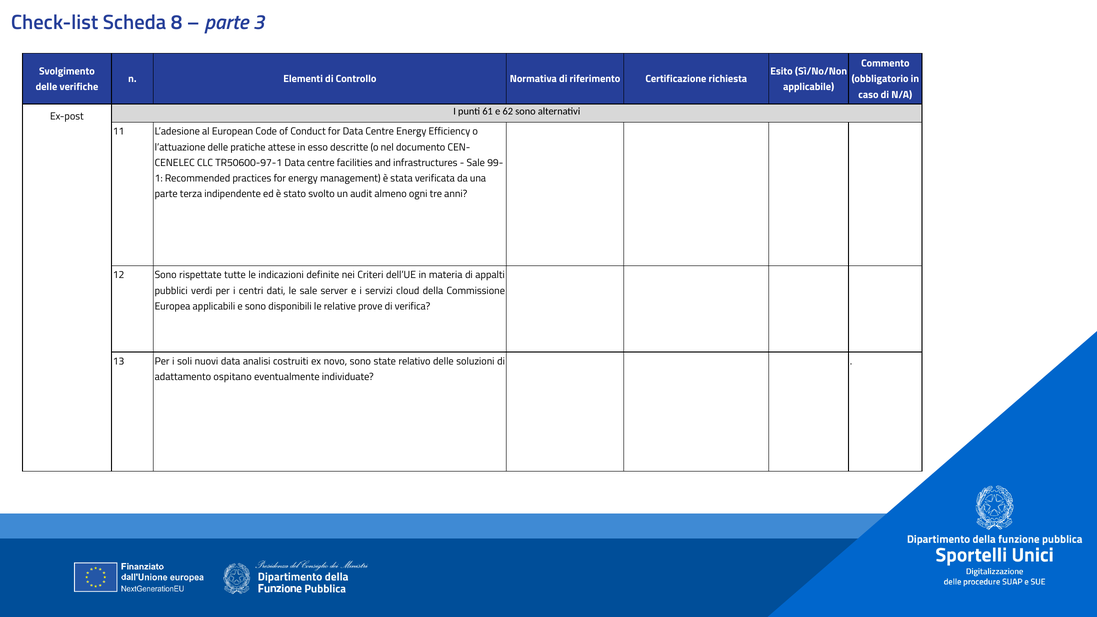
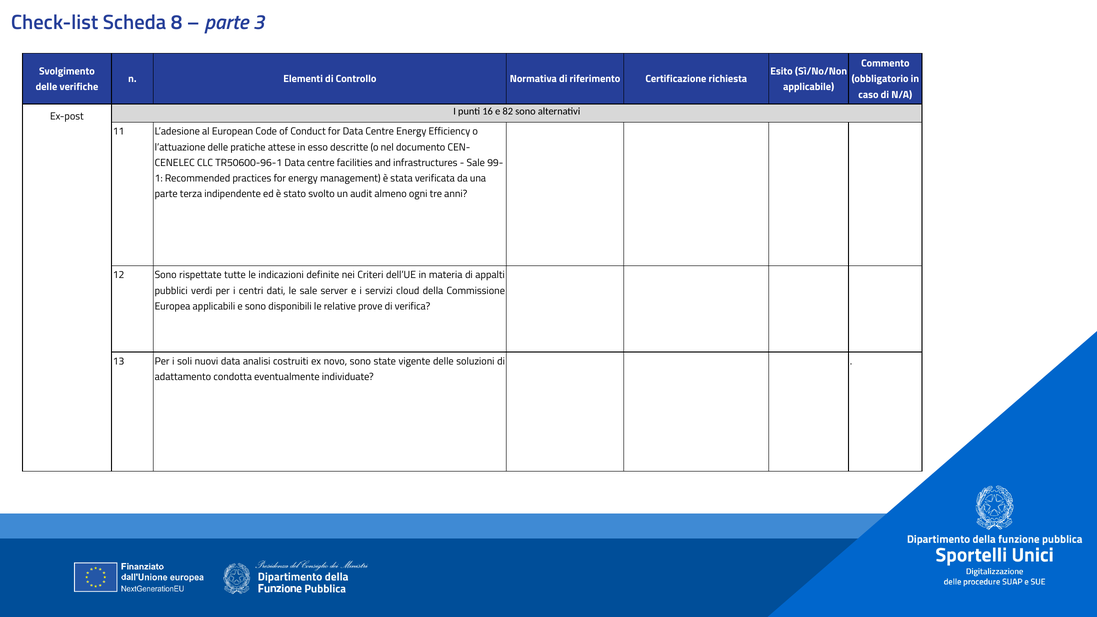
61: 61 -> 16 (488, 111)
62: 62 -> 82 (508, 111)
TR50600-97-1: TR50600-97-1 -> TR50600-96-1 (249, 163)
relativo: relativo -> vigente (414, 361)
ospitano: ospitano -> condotta (233, 377)
